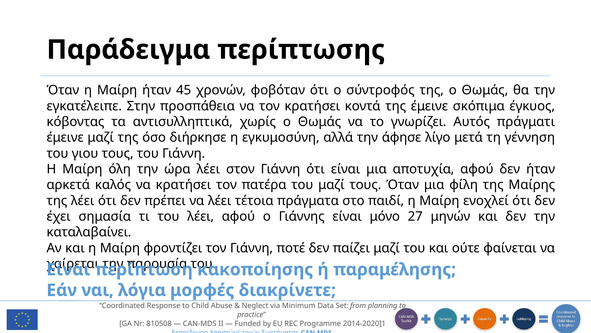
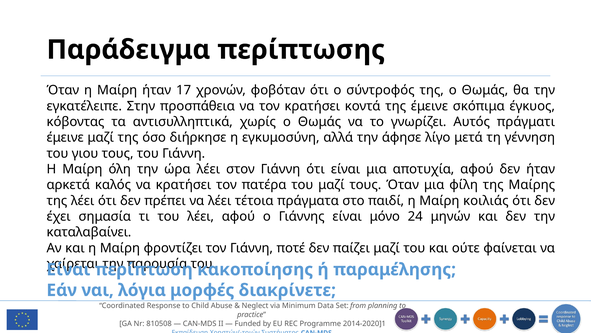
45: 45 -> 17 (184, 90)
ενοχλεί: ενοχλεί -> κοιλιάς (486, 200)
27: 27 -> 24 (415, 216)
